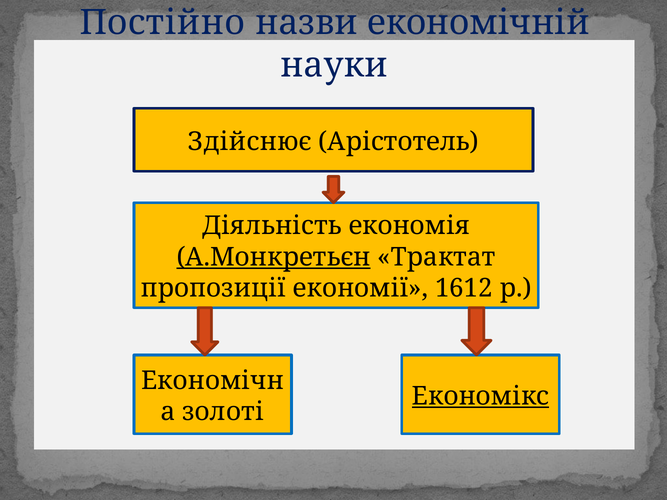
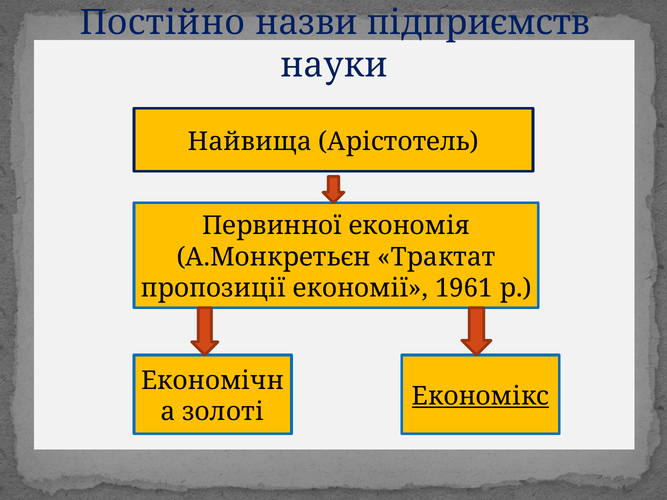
економічній: економічній -> підприємств (478, 23)
Здійснює: Здійснює -> Найвища (250, 142)
Діяльність: Діяльність -> Первинної (272, 226)
А.Монкретьєн underline: present -> none (274, 257)
1612: 1612 -> 1961 (464, 288)
